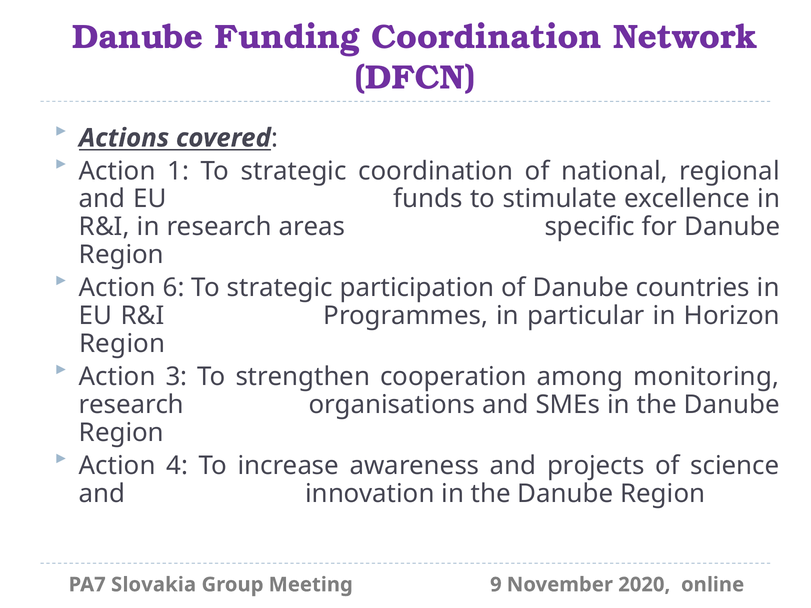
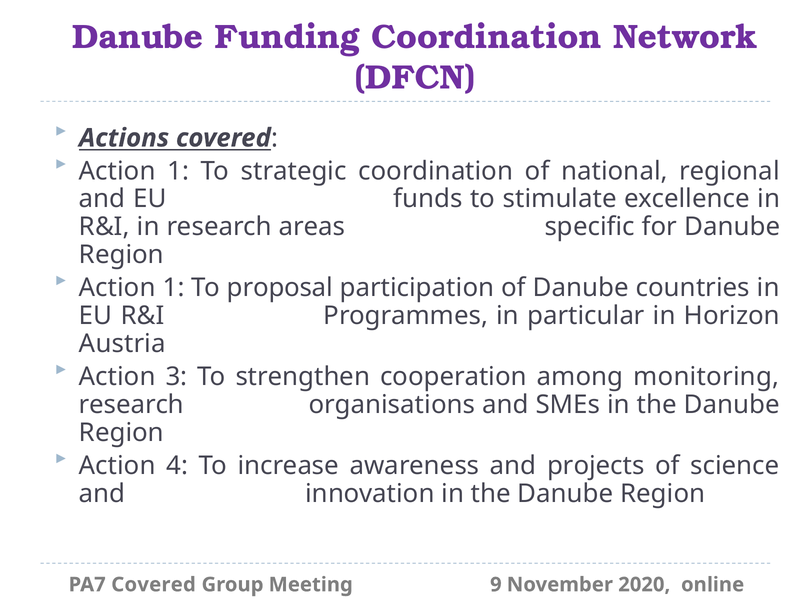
6: 6 -> 1 (174, 288)
strategic: strategic -> proposal (280, 288)
Region: Region -> Austria (122, 344)
PA7 Slovakia: Slovakia -> Covered (154, 585)
